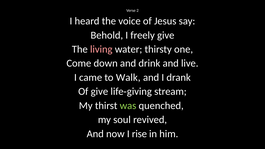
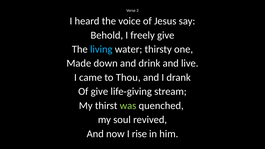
living colour: pink -> light blue (101, 49)
Come: Come -> Made (79, 63)
Walk: Walk -> Thou (128, 77)
